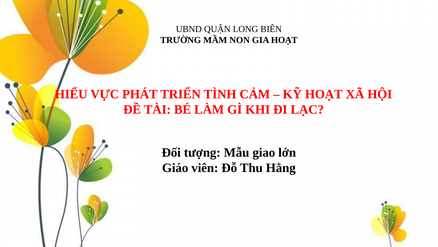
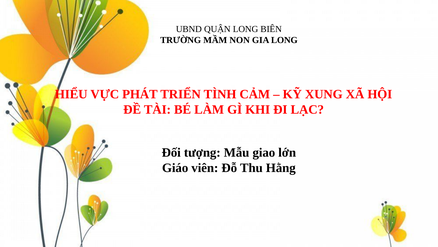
GIA HOẠT: HOẠT -> LONG (284, 40)
KỸ HOẠT: HOẠT -> XUNG (324, 94)
